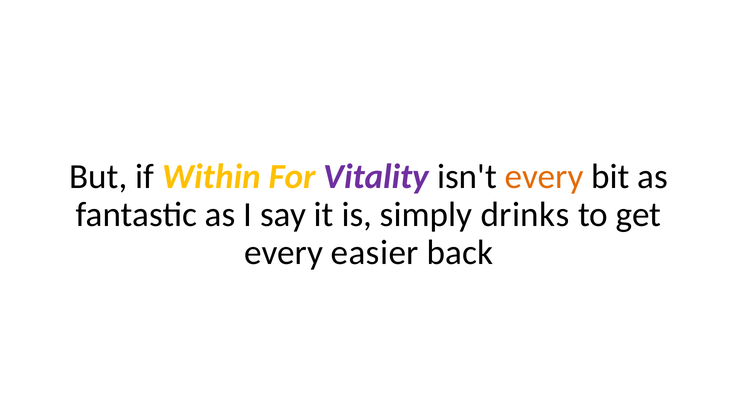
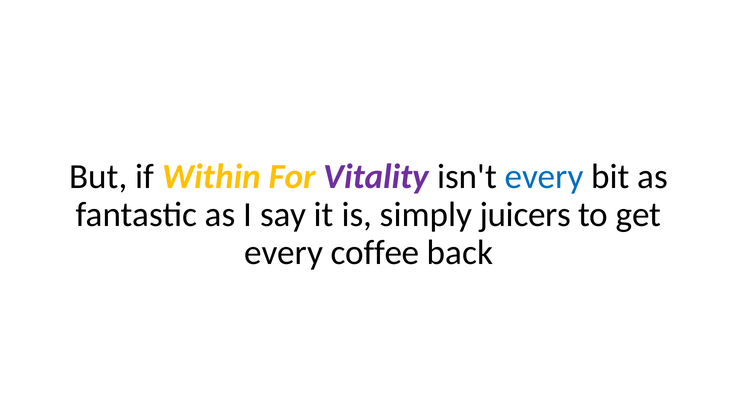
every colour: orange -> blue (544, 176)
drinks: drinks -> juicers (525, 214)
easier: easier -> coffee (375, 252)
